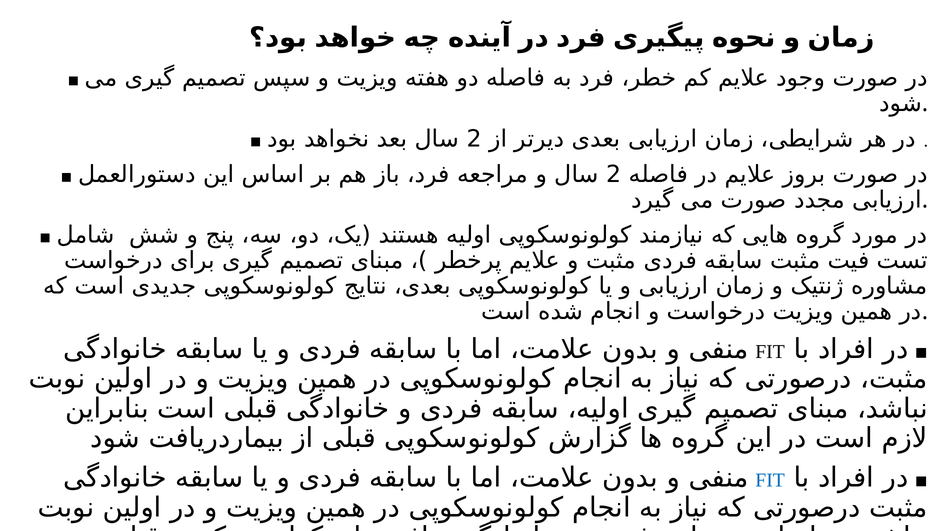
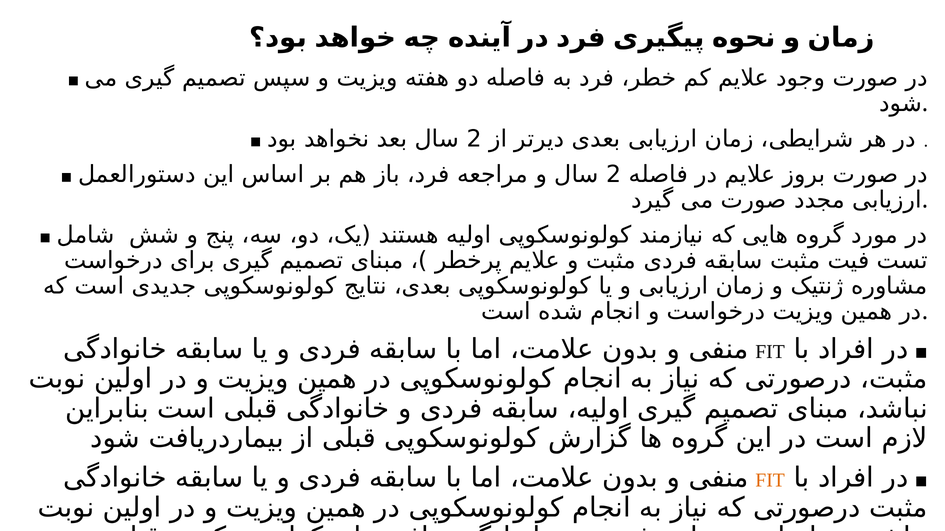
FIT colour: blue -> orange (770, 481)
